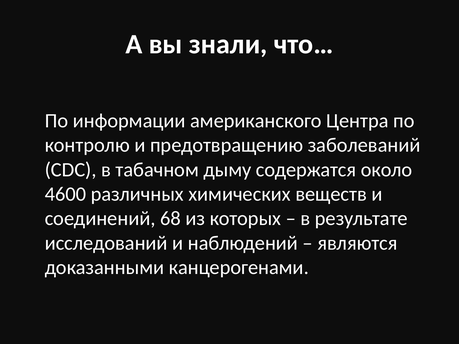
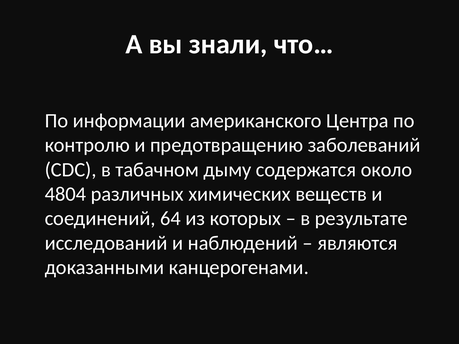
4600: 4600 -> 4804 (65, 194)
68: 68 -> 64 (170, 219)
